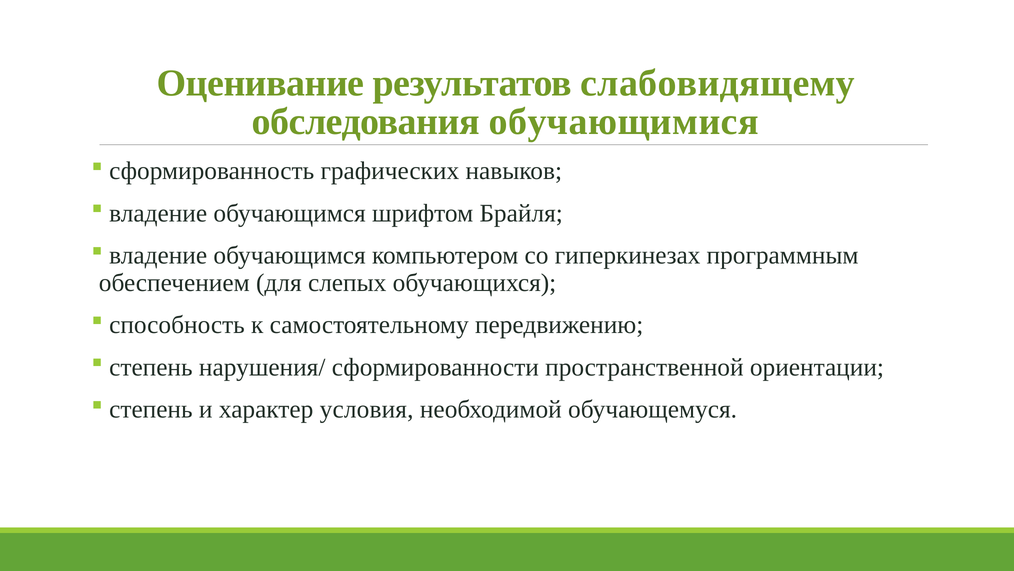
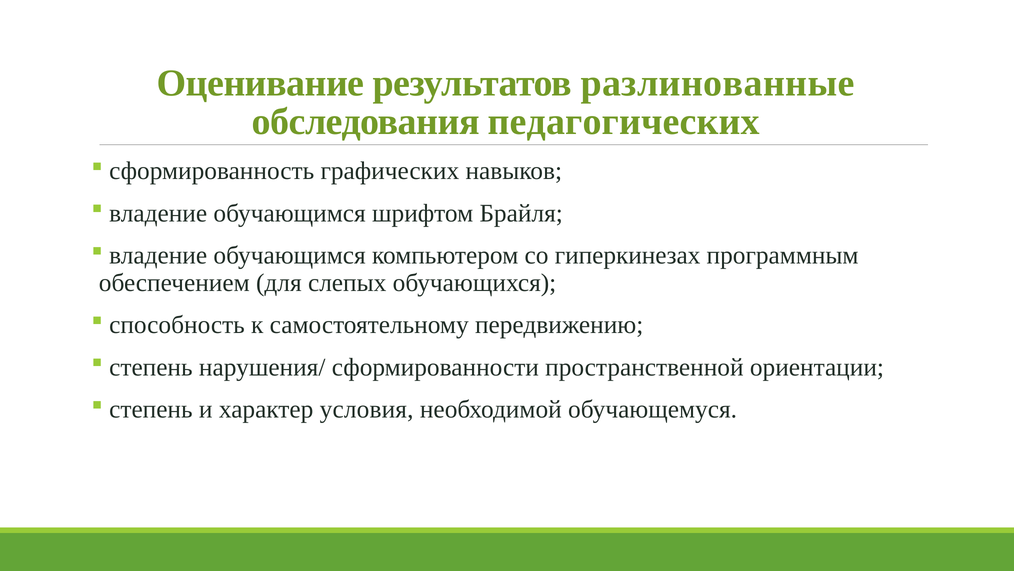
слабовидящему: слабовидящему -> разлинованные (718, 83)
обучающимися: обучающимися -> педагогических (624, 122)
